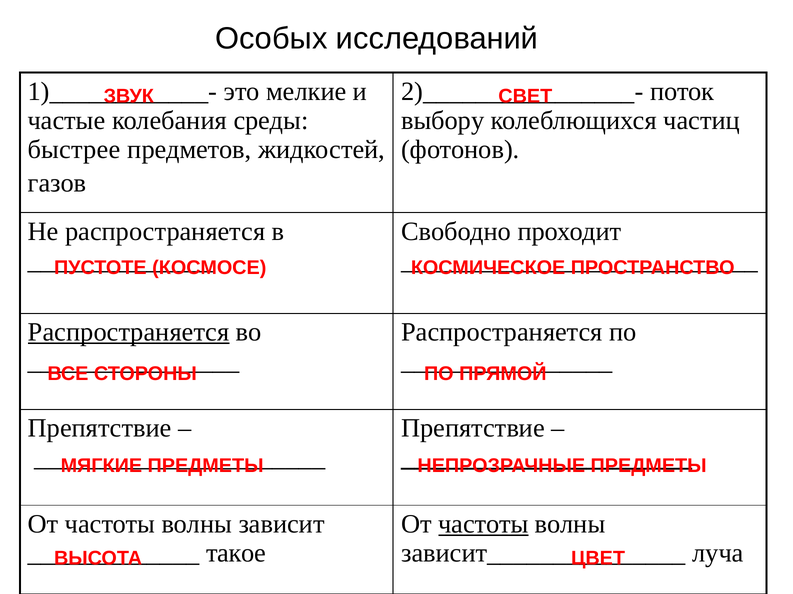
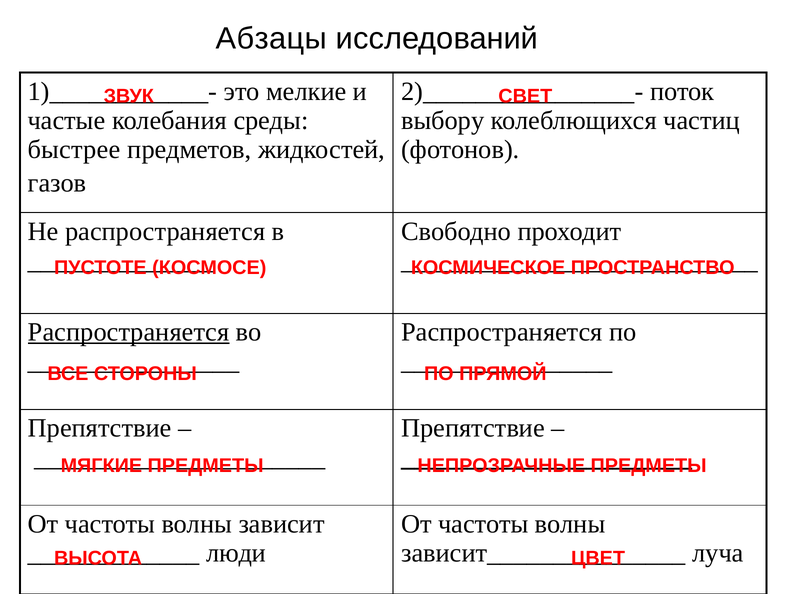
Особых: Особых -> Абзацы (271, 39)
частоты underline: present -> none (483, 525)
такое: такое -> люди (236, 554)
